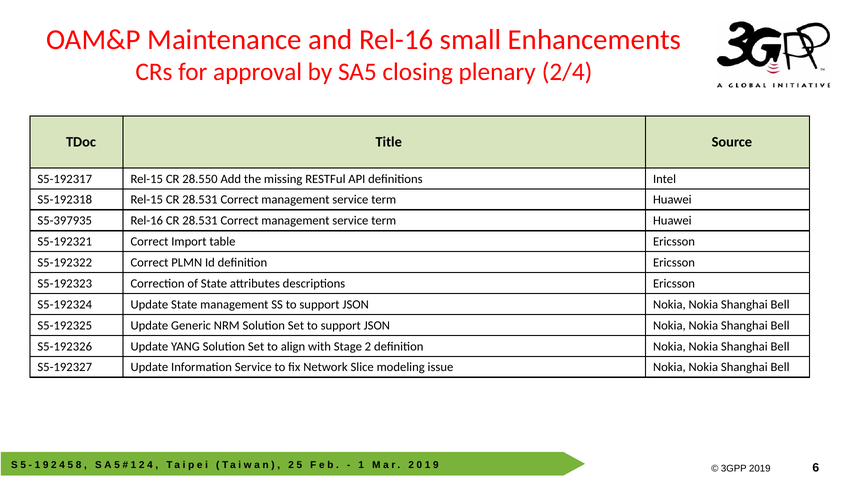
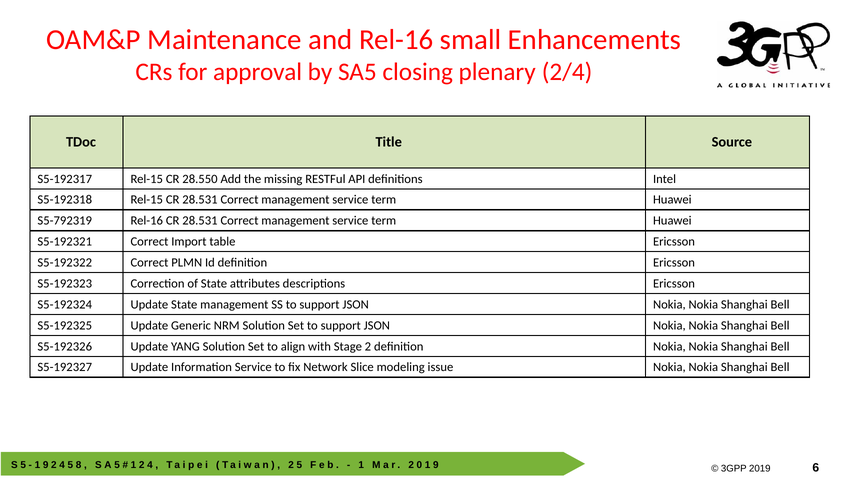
S5-397935: S5-397935 -> S5-792319 (65, 221)
